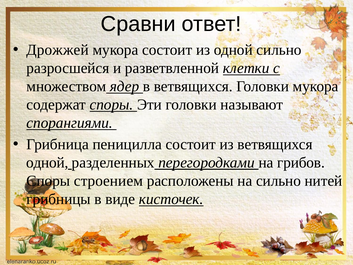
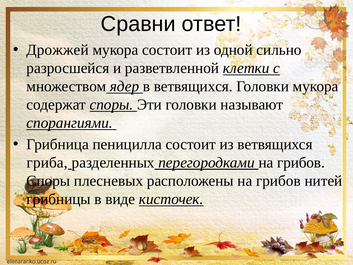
одной: одной -> гриба (47, 162)
строением: строением -> плесневых (108, 181)
расположены на сильно: сильно -> грибов (278, 181)
